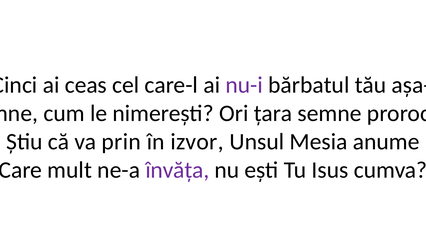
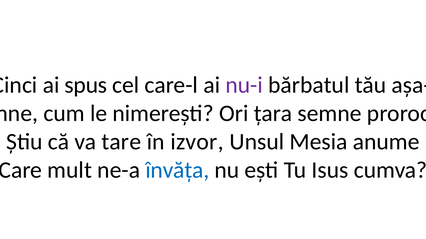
ceas: ceas -> spus (86, 85)
prin: prin -> tare (121, 142)
învăța colour: purple -> blue (177, 170)
